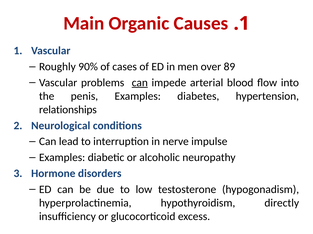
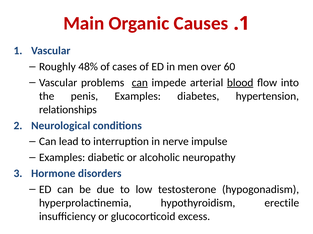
90%: 90% -> 48% (88, 67)
89: 89 -> 60 (229, 67)
blood underline: none -> present (240, 83)
directly: directly -> erectile (282, 204)
